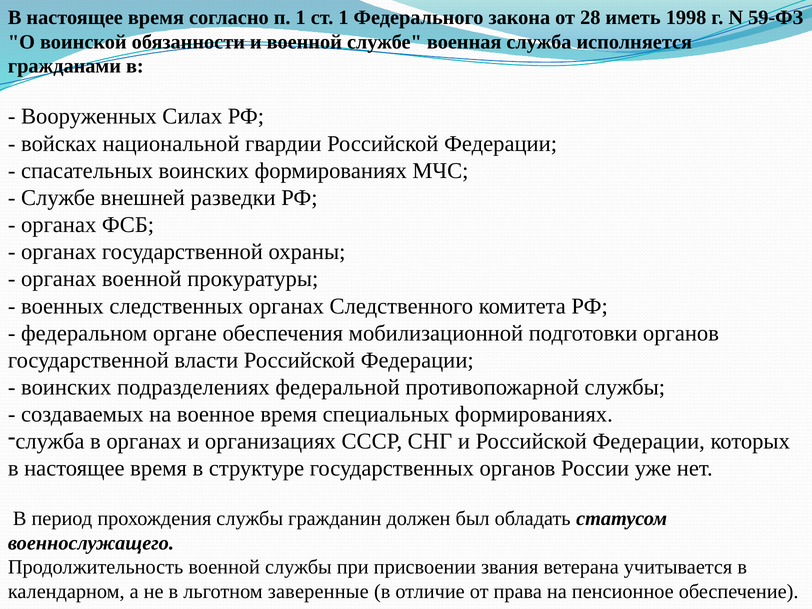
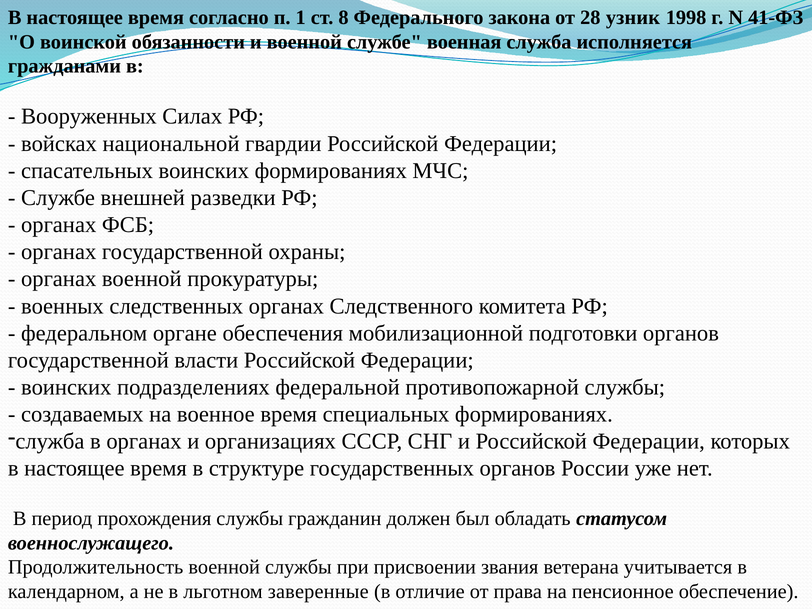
ст 1: 1 -> 8 (343, 18)
иметь: иметь -> узник (633, 18)
59-ФЗ: 59-ФЗ -> 41-ФЗ (776, 18)
